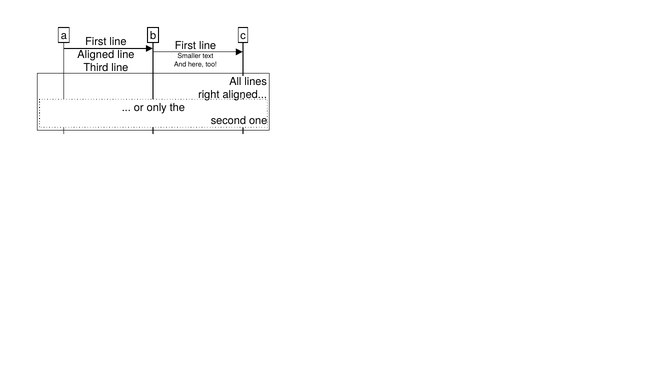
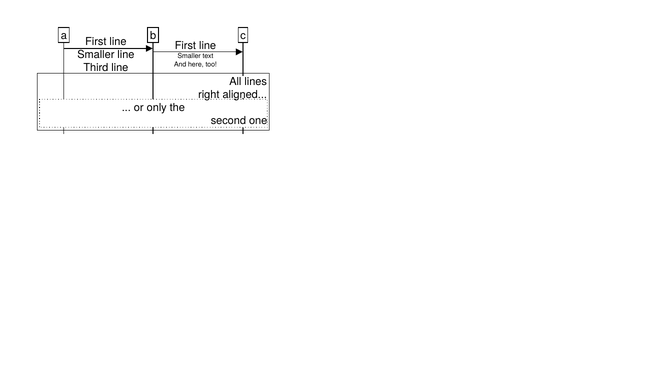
Aligned: Aligned -> Smaller (96, 55)
